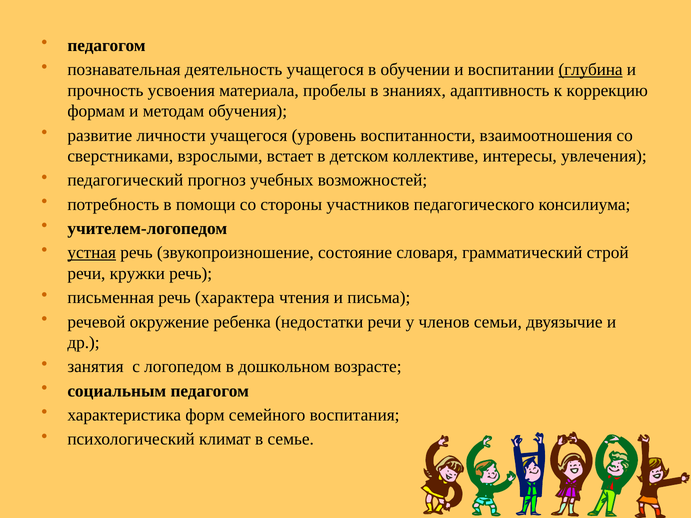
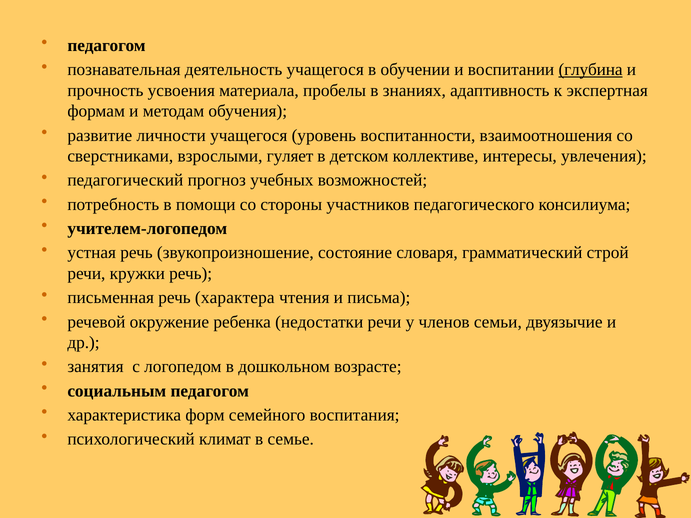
коррекцию: коррекцию -> экспертная (607, 91)
встает: встает -> гуляет (290, 156)
устная underline: present -> none (92, 253)
